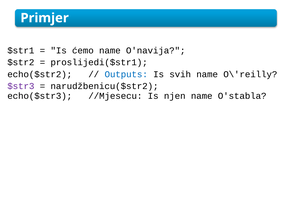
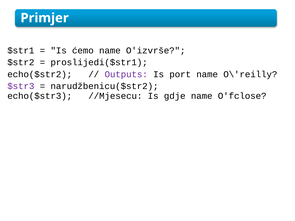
O'navija: O'navija -> O'izvrše (156, 51)
Outputs colour: blue -> purple (126, 74)
svih: svih -> port (180, 74)
njen: njen -> gdje (175, 96)
O'stabla: O'stabla -> O'fclose (242, 96)
